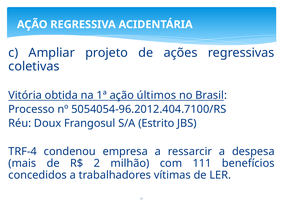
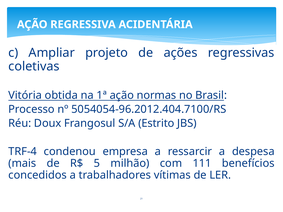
últimos: últimos -> normas (156, 95)
2: 2 -> 5 (97, 163)
